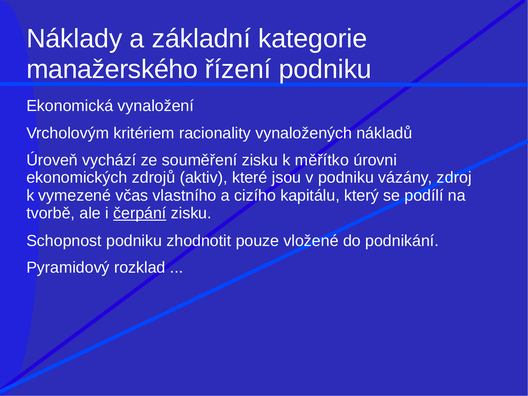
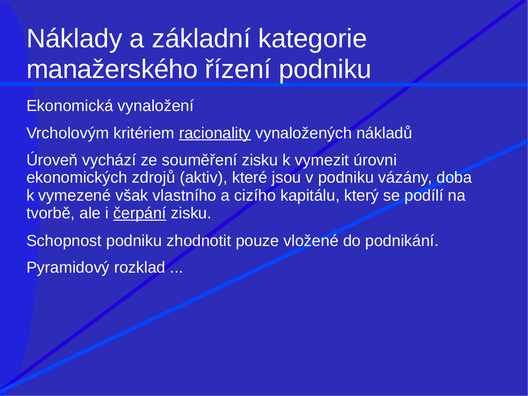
racionality underline: none -> present (215, 133)
měřítko: měřítko -> vymezit (322, 160)
zdroj: zdroj -> doba (454, 178)
včas: včas -> však (132, 195)
